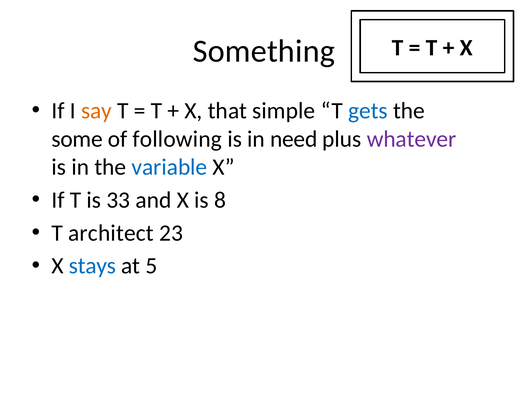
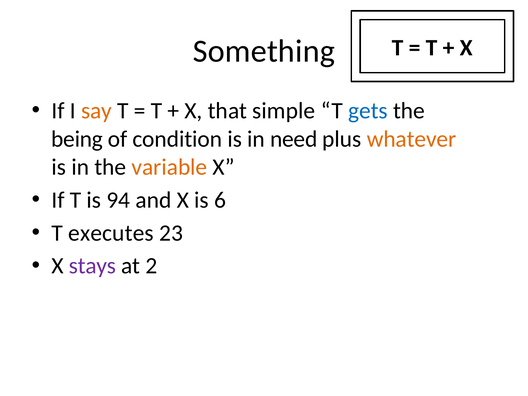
some: some -> being (77, 139)
following: following -> condition (177, 139)
whatever colour: purple -> orange (412, 139)
variable colour: blue -> orange (169, 167)
33: 33 -> 94 (118, 200)
8: 8 -> 6 (220, 200)
architect: architect -> executes (111, 233)
stays colour: blue -> purple (92, 266)
5: 5 -> 2 (151, 266)
